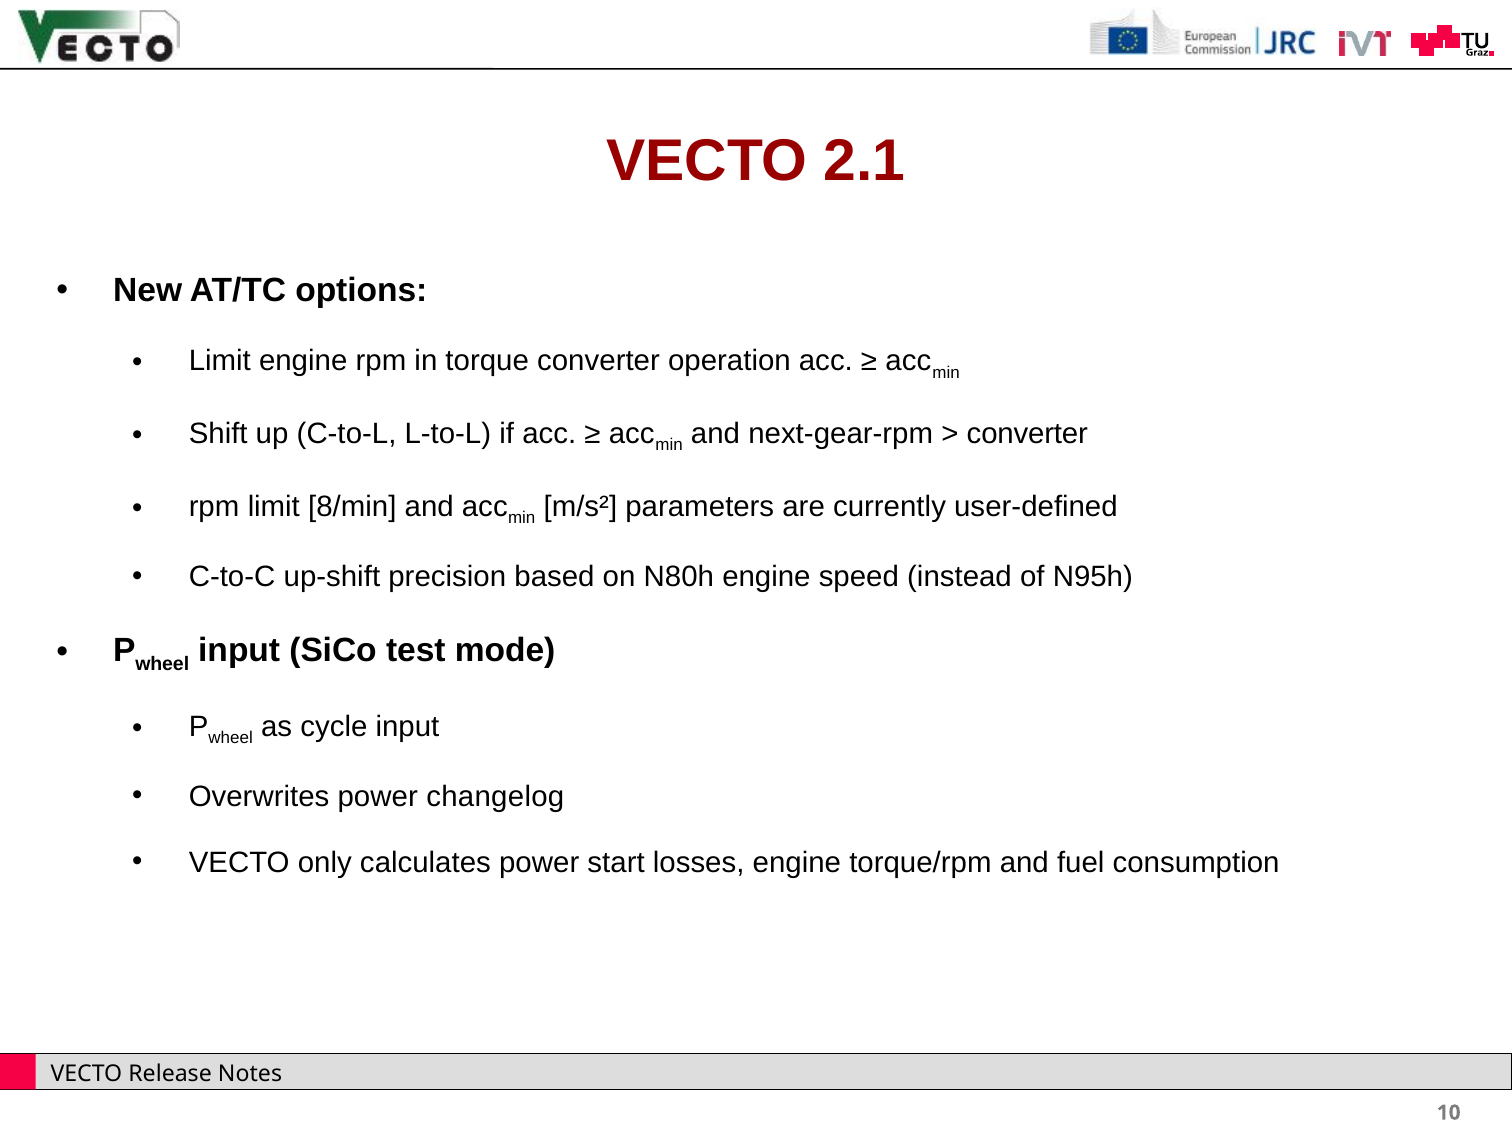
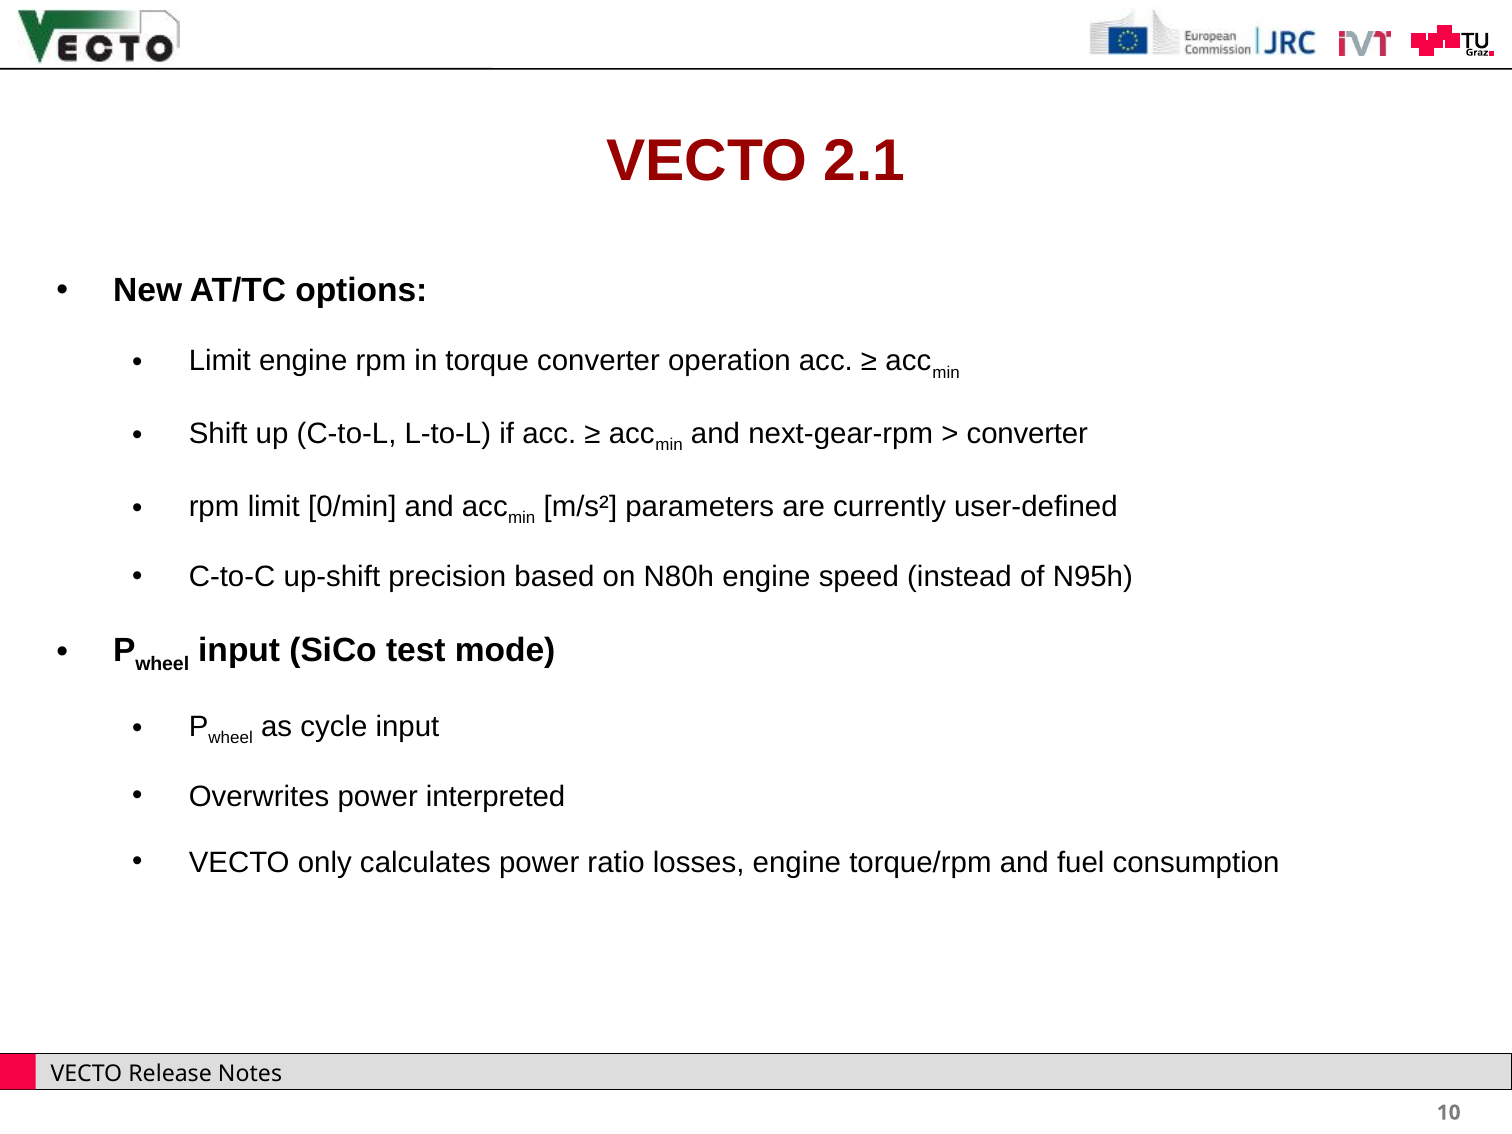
8/min: 8/min -> 0/min (352, 507)
changelog: changelog -> interpreted (496, 797)
start: start -> ratio (616, 862)
